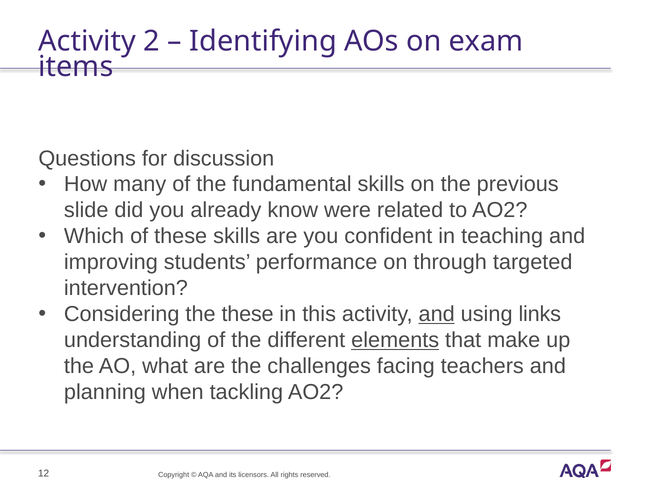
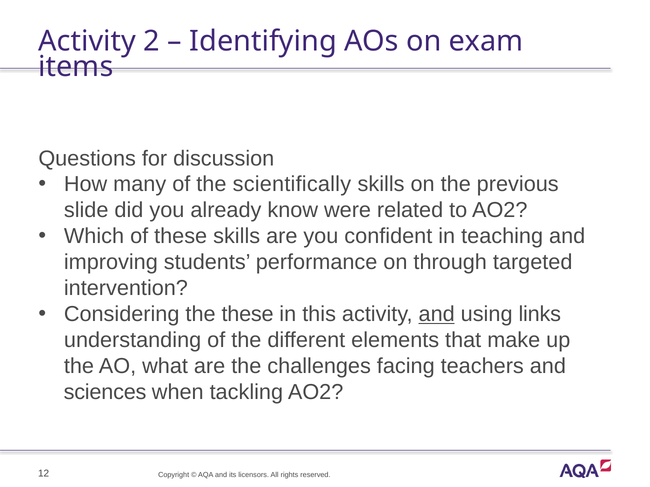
fundamental: fundamental -> scientifically (292, 185)
elements underline: present -> none (395, 341)
planning: planning -> sciences (105, 393)
